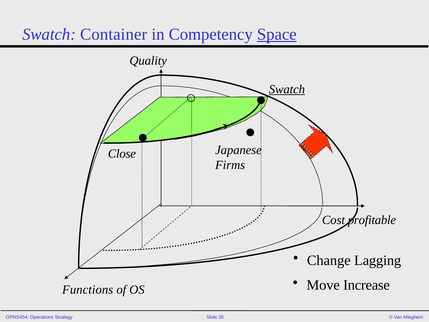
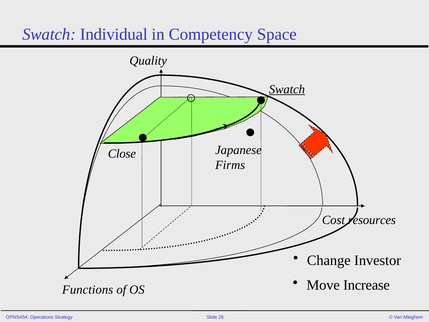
Container: Container -> Individual (114, 34)
Space underline: present -> none (277, 34)
profitable: profitable -> resources (372, 220)
Lagging: Lagging -> Investor (378, 260)
